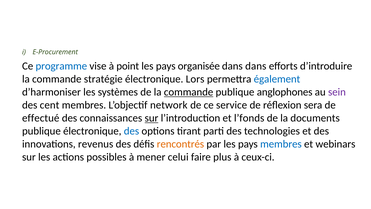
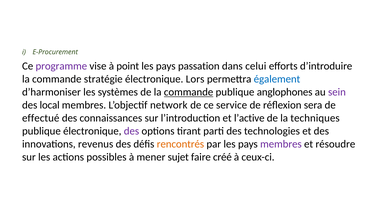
programme colour: blue -> purple (61, 66)
organisée: organisée -> passation (199, 66)
dans dans: dans -> celui (256, 66)
cent: cent -> local (50, 105)
sur underline: present -> none (151, 118)
l’fonds: l’fonds -> l’active (249, 118)
documents: documents -> techniques (315, 118)
des colour: blue -> purple (131, 131)
membres colour: blue -> purple (281, 144)
webinars: webinars -> résoudre (335, 144)
celui: celui -> sujet (178, 157)
plus: plus -> créé (222, 157)
